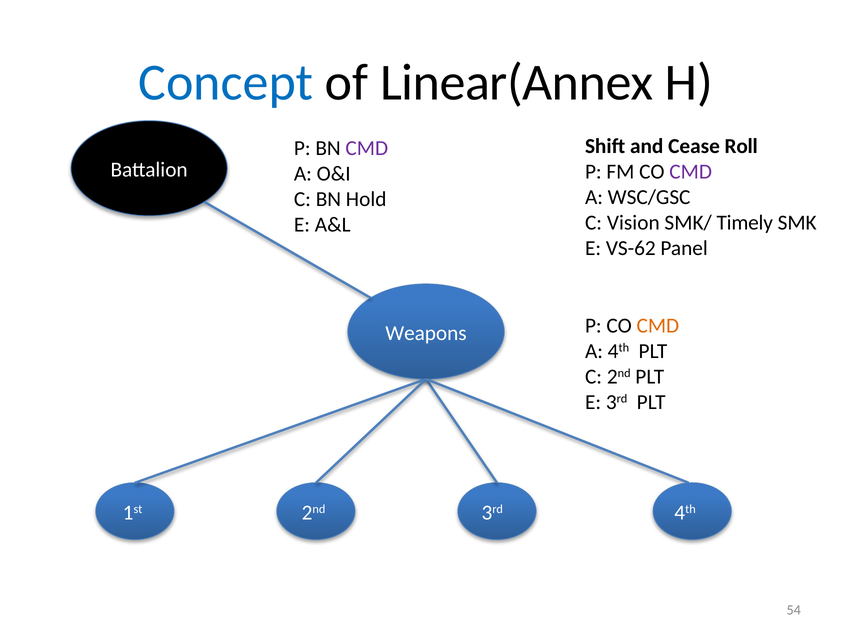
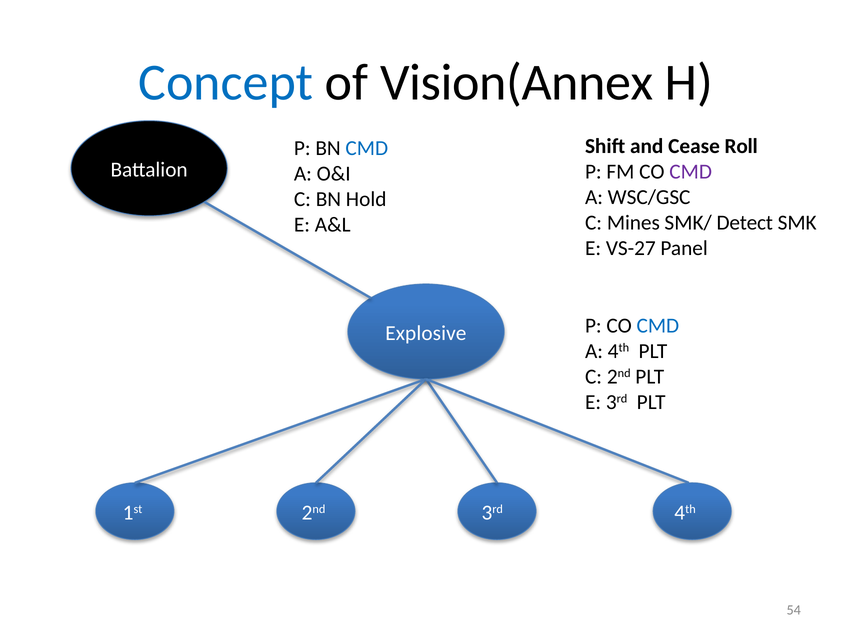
Linear(Annex: Linear(Annex -> Vision(Annex (517, 82)
CMD colour: purple -> blue (367, 148)
Vision: Vision -> Mines (633, 223)
Timely: Timely -> Detect (745, 223)
VS-62: VS-62 -> VS-27 (631, 248)
CMD colour: orange -> blue (658, 325)
Weapons: Weapons -> Explosive (426, 333)
